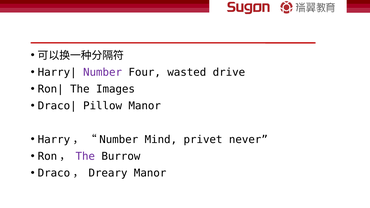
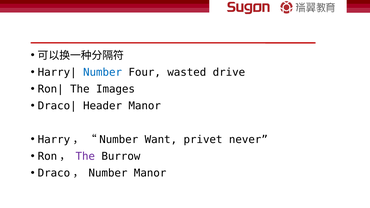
Number colour: purple -> blue (103, 72)
Pillow: Pillow -> Header (103, 106)
Mind: Mind -> Want (161, 140)
Draco， Dreary: Dreary -> Number (108, 173)
